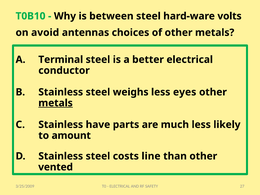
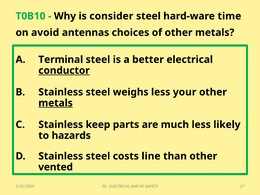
between: between -> consider (111, 16)
volts: volts -> time (229, 16)
conductor underline: none -> present (64, 70)
eyes: eyes -> your (185, 92)
have: have -> keep (98, 125)
amount: amount -> hazards (71, 136)
